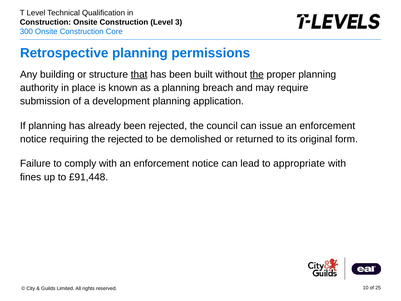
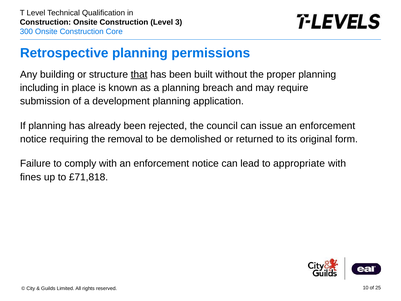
the underline: present -> none (257, 74)
authority: authority -> including (39, 88)
the rejected: rejected -> removal (125, 139)
£91,448: £91,448 -> £71,818 (89, 177)
